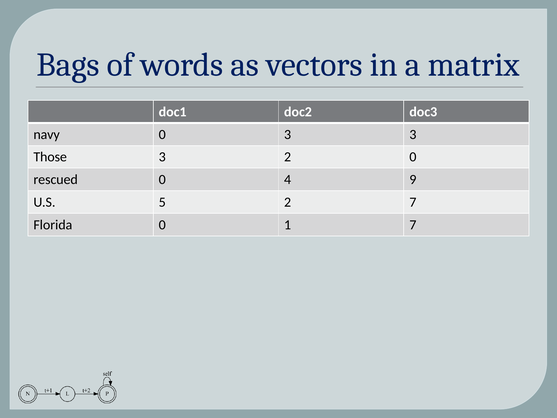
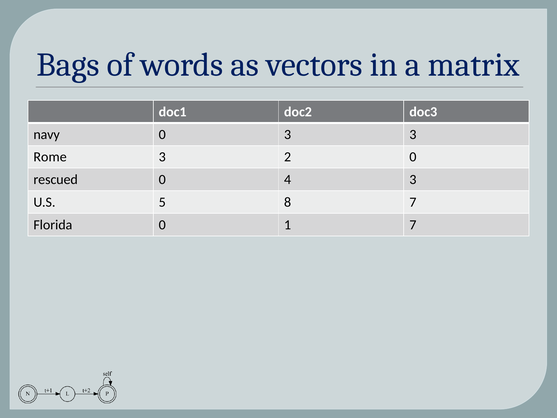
Those: Those -> Rome (50, 157)
4 9: 9 -> 3 (413, 180)
5 2: 2 -> 8 (288, 202)
